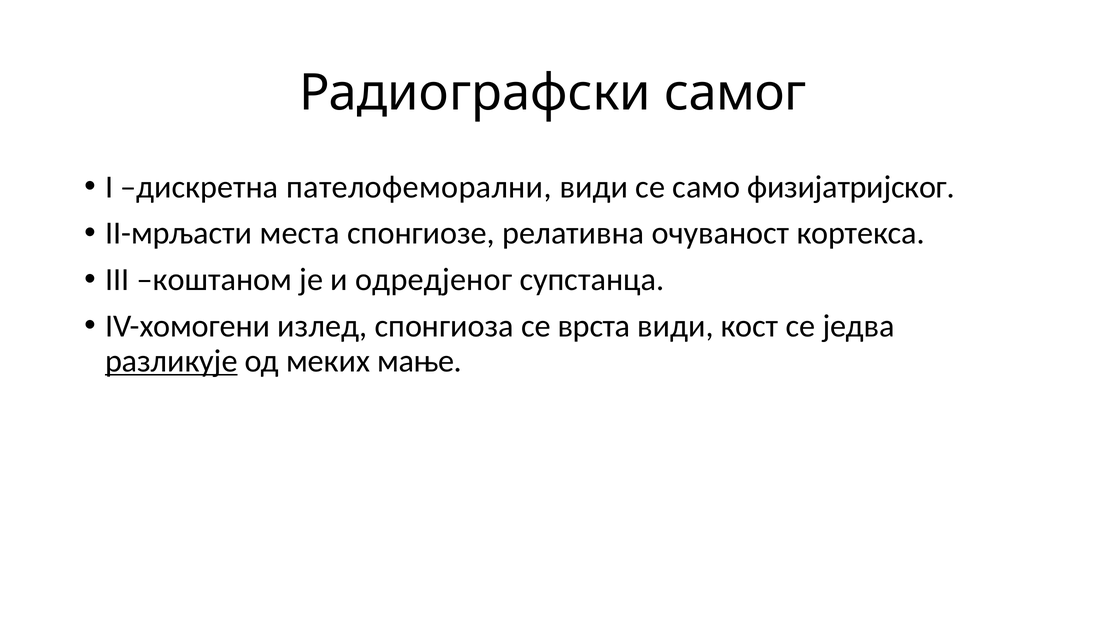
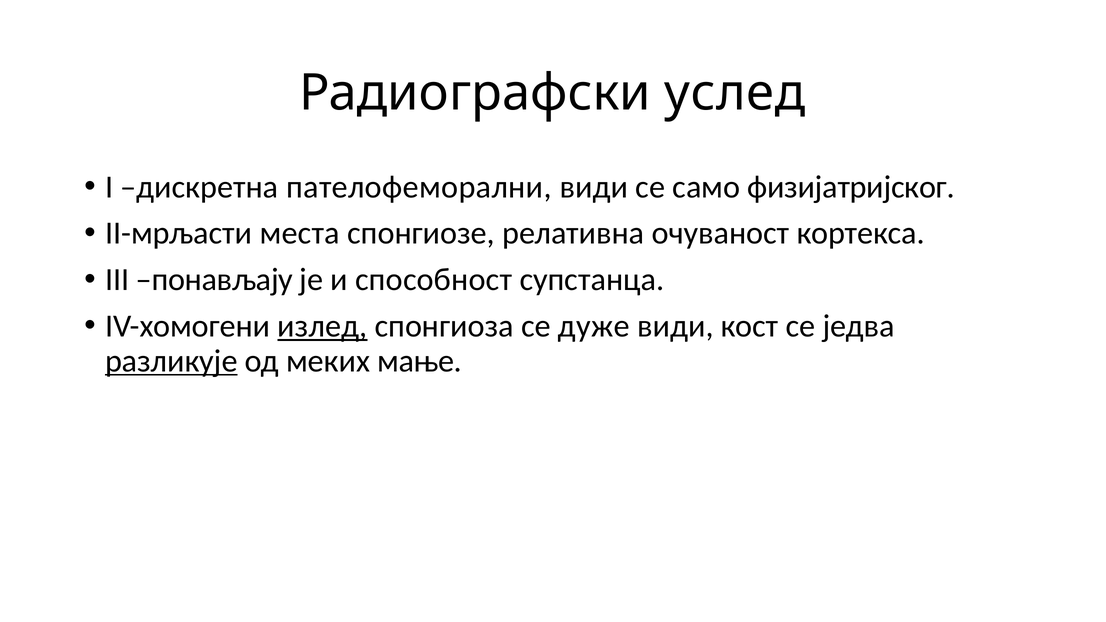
самог: самог -> услед (735, 93)
коштаном: коштаном -> понављају (214, 280)
одредјеног: одредјеног -> способност (434, 280)
излед underline: none -> present (322, 326)
врста: врста -> дуже (594, 326)
